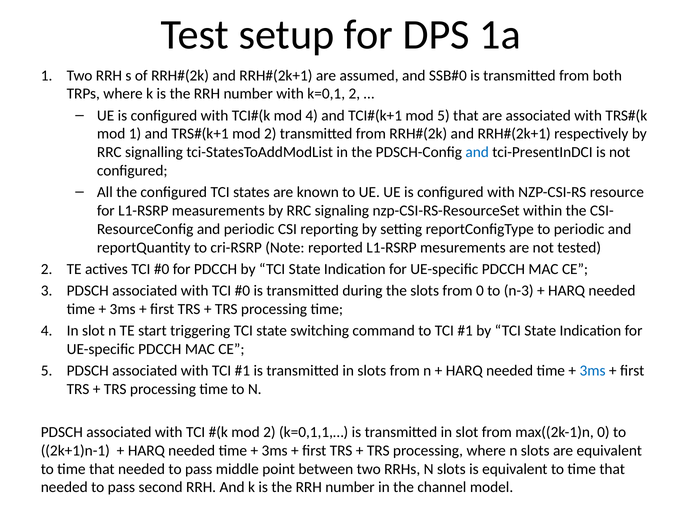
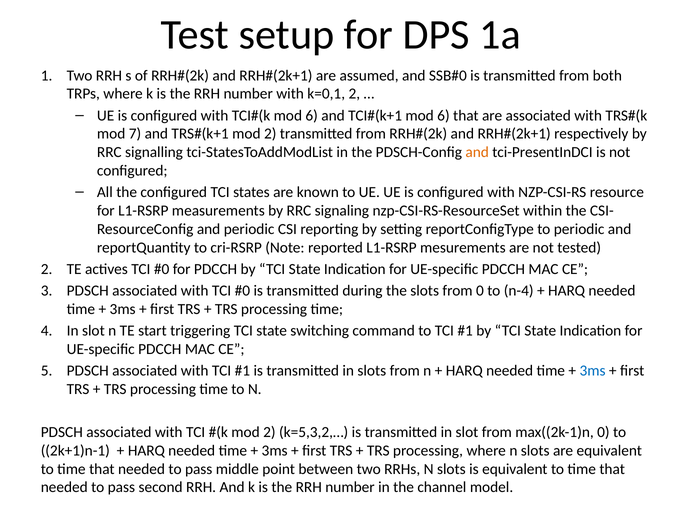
4: 4 -> 6 (312, 115)
5: 5 -> 6 (443, 115)
mod 1: 1 -> 7 (135, 134)
and colour: blue -> orange (477, 152)
n-3: n-3 -> n-4 (519, 291)
k=0,1,1,…: k=0,1,1,… -> k=5,3,2,… (314, 432)
